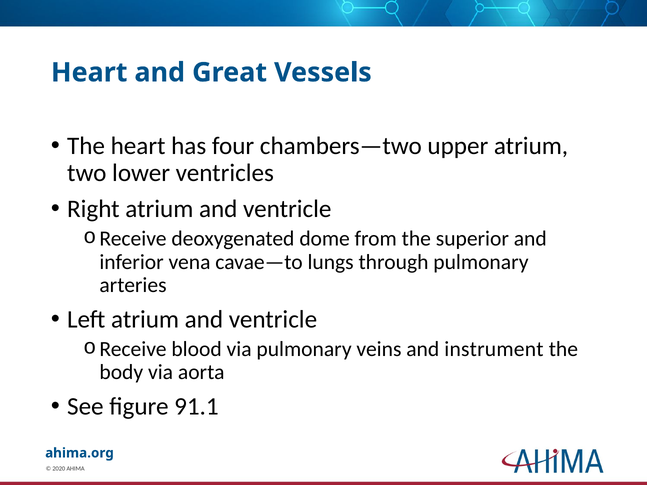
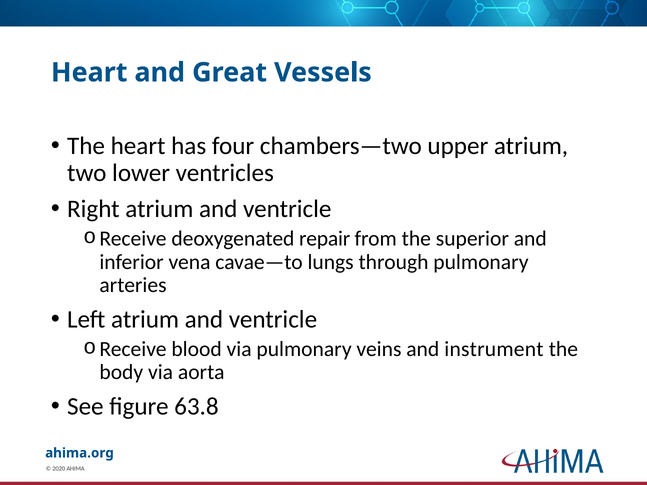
dome: dome -> repair (325, 239)
91.1: 91.1 -> 63.8 (196, 407)
